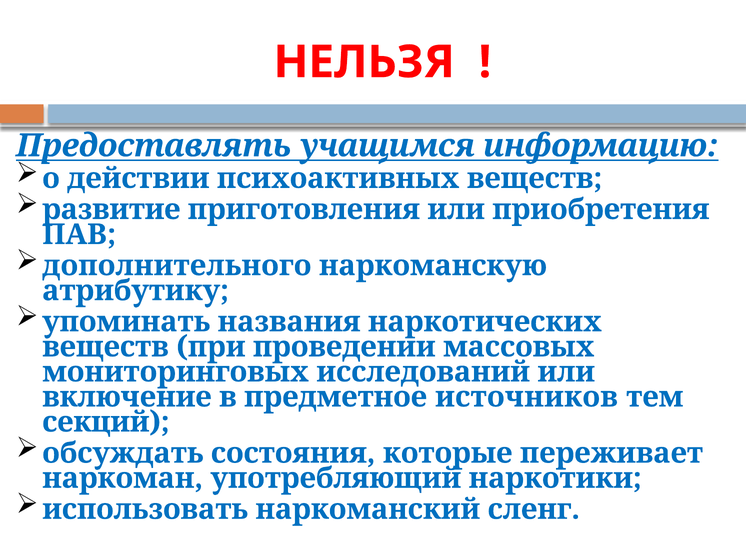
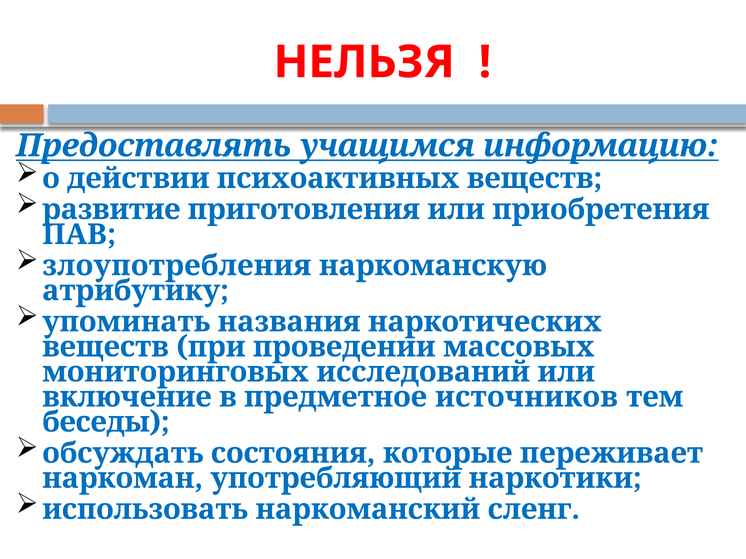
дополнительного: дополнительного -> злоупотребления (177, 266)
секций: секций -> беседы (106, 422)
